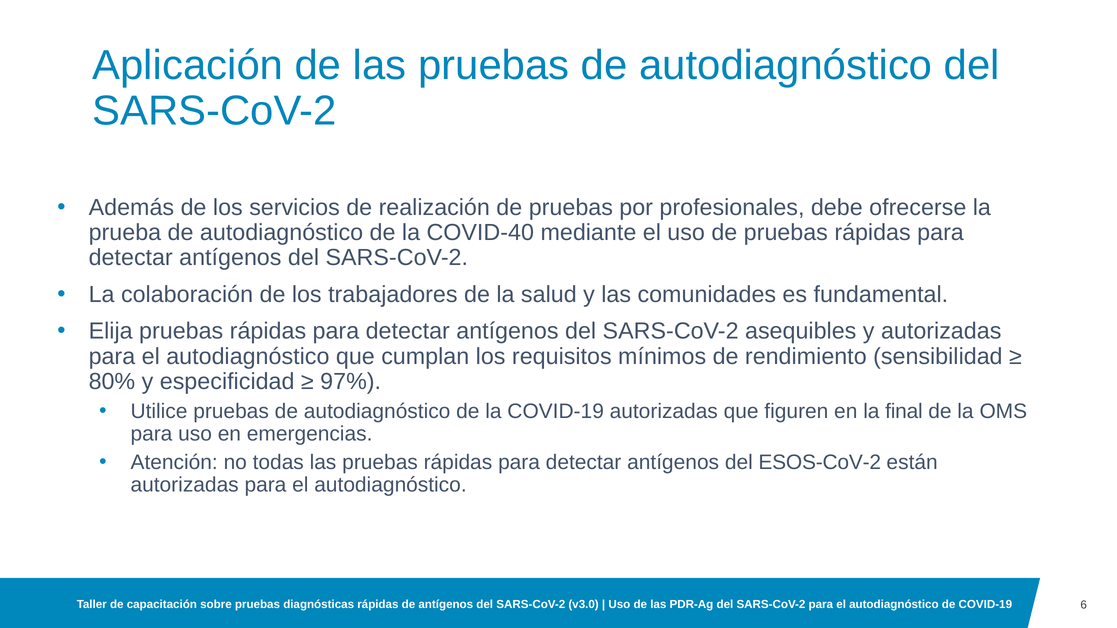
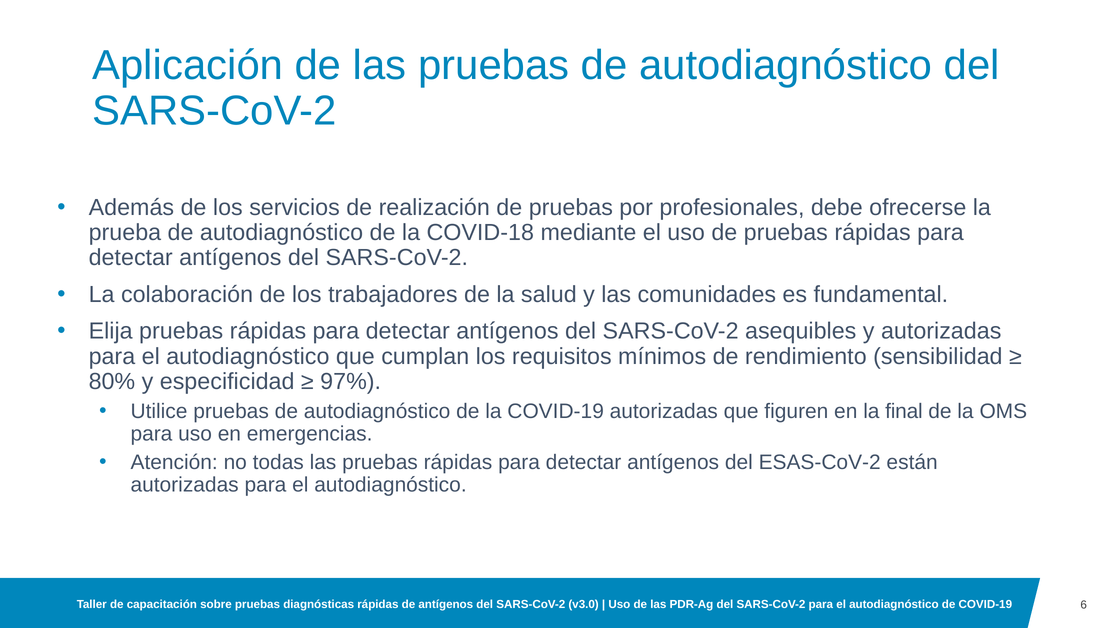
COVID-40: COVID-40 -> COVID-18 (480, 233)
ESOS-CoV-2: ESOS-CoV-2 -> ESAS-CoV-2 (820, 462)
